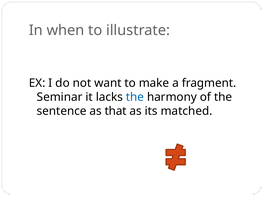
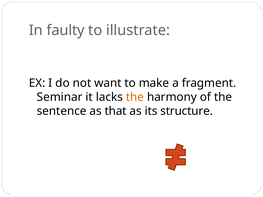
when: when -> faulty (66, 30)
the colour: blue -> orange (135, 97)
matched: matched -> structure (187, 111)
